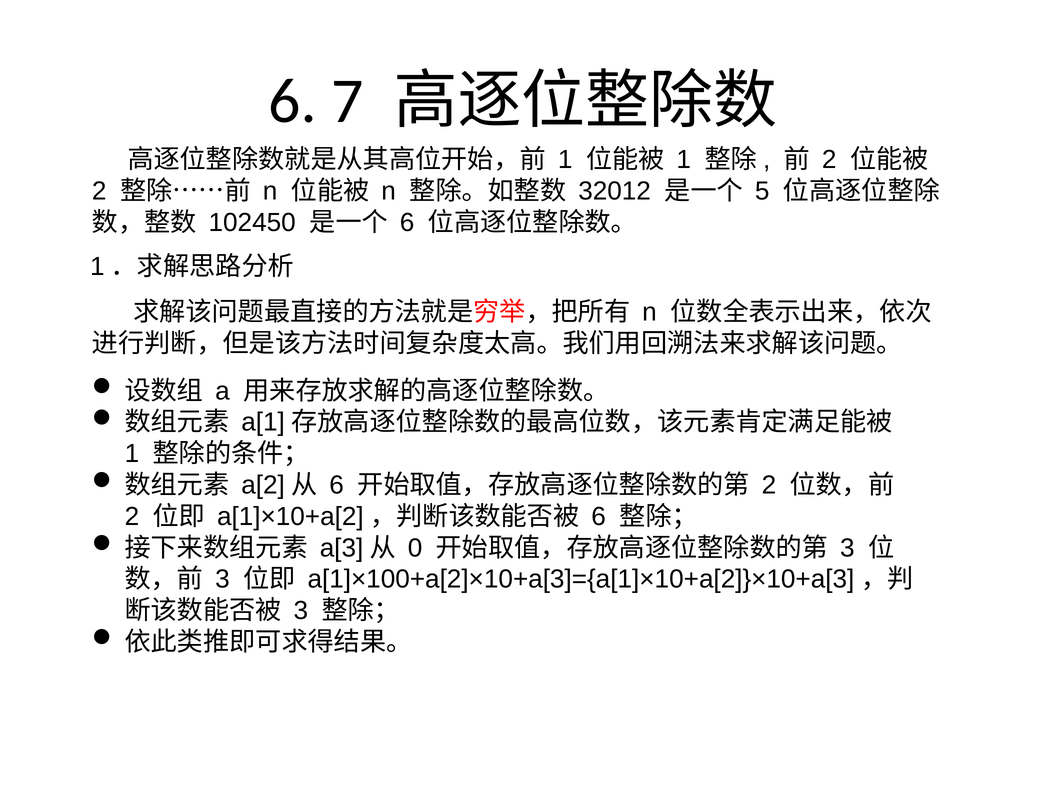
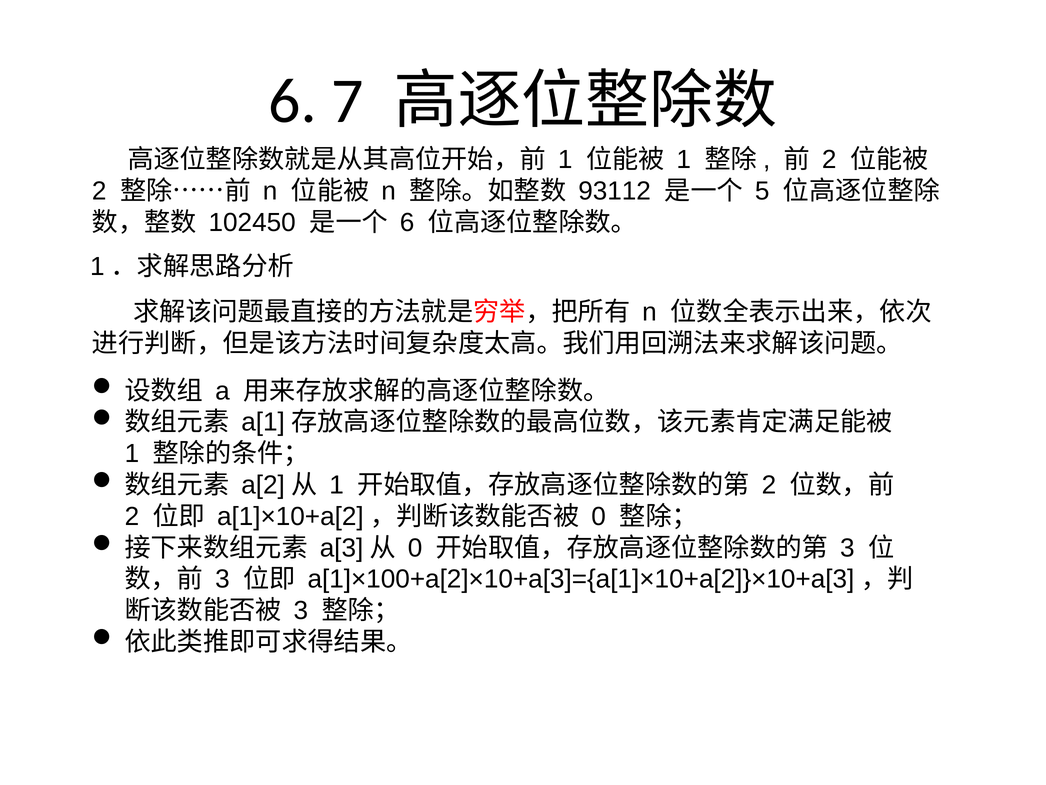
32012: 32012 -> 93112 (615, 191)
6: 6 -> 1 (337, 485)
6: 6 -> 0 (599, 516)
